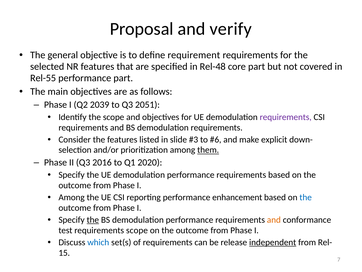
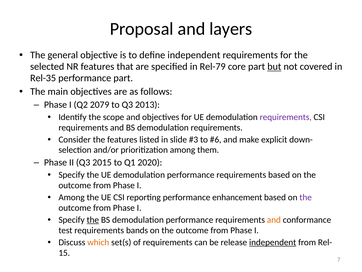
verify: verify -> layers (231, 29)
define requirement: requirement -> independent (194, 55)
Rel-48: Rel-48 -> Rel-79 (213, 67)
but underline: none -> present (274, 67)
Rel-55: Rel-55 -> Rel-35 (43, 78)
2039: 2039 -> 2079 (100, 105)
2051: 2051 -> 2013 (147, 105)
them underline: present -> none (208, 150)
2016: 2016 -> 2015 (102, 162)
the colour: blue -> purple (306, 197)
requirements scope: scope -> bands (137, 230)
which colour: blue -> orange (98, 242)
